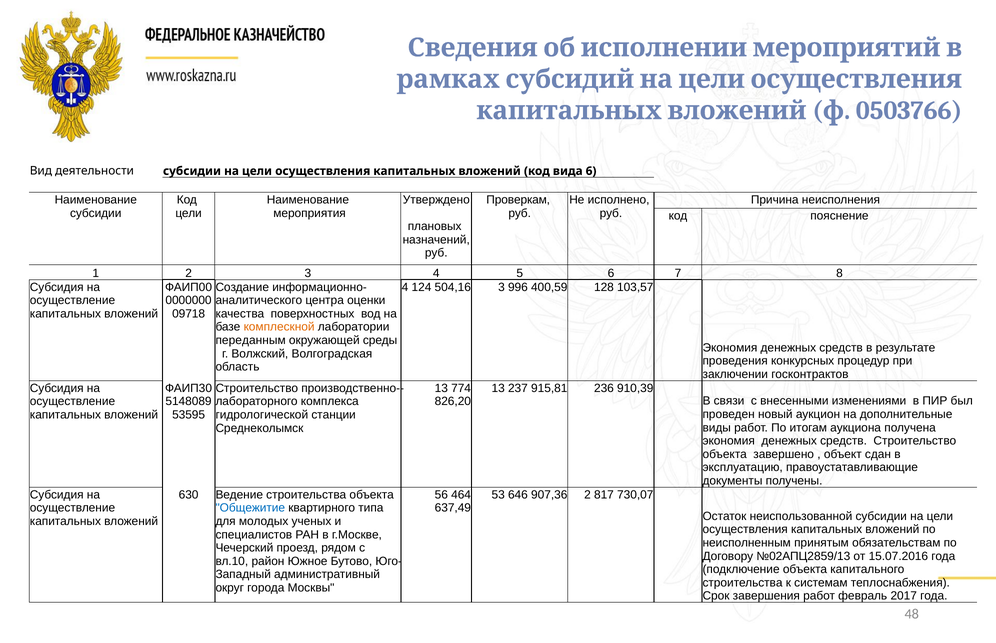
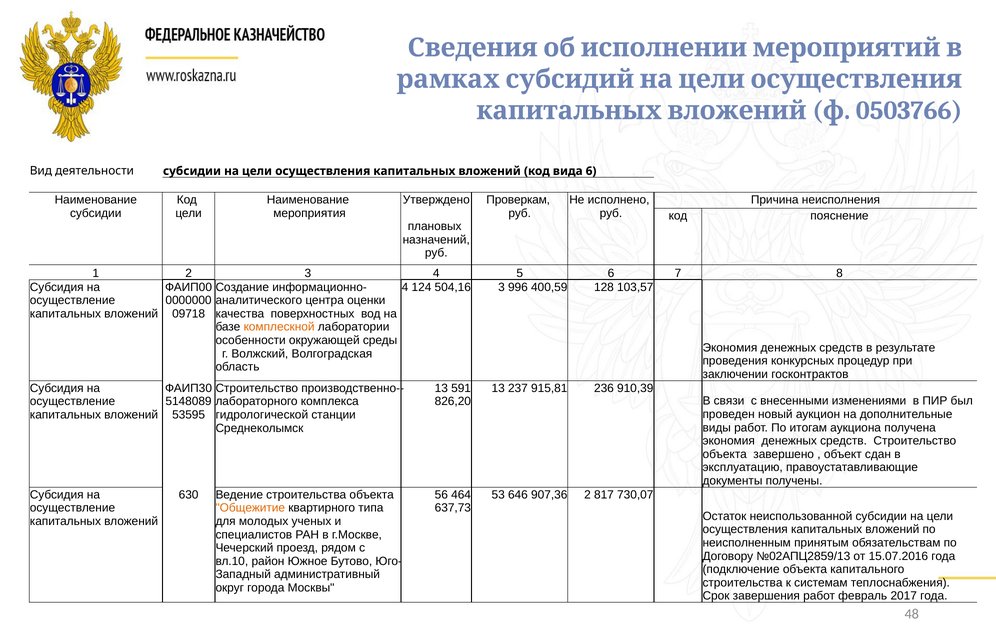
переданным: переданным -> особенности (251, 340)
774: 774 -> 591 (461, 388)
Общежитие colour: blue -> orange (250, 508)
637,49: 637,49 -> 637,73 (453, 508)
